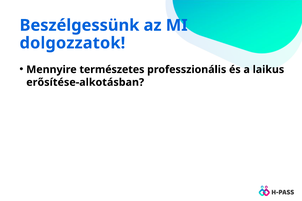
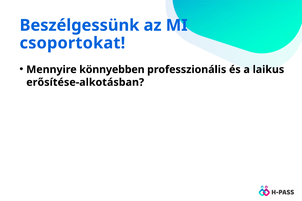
dolgozzatok: dolgozzatok -> csoportokat (72, 43)
természetes: természetes -> könnyebben (112, 70)
